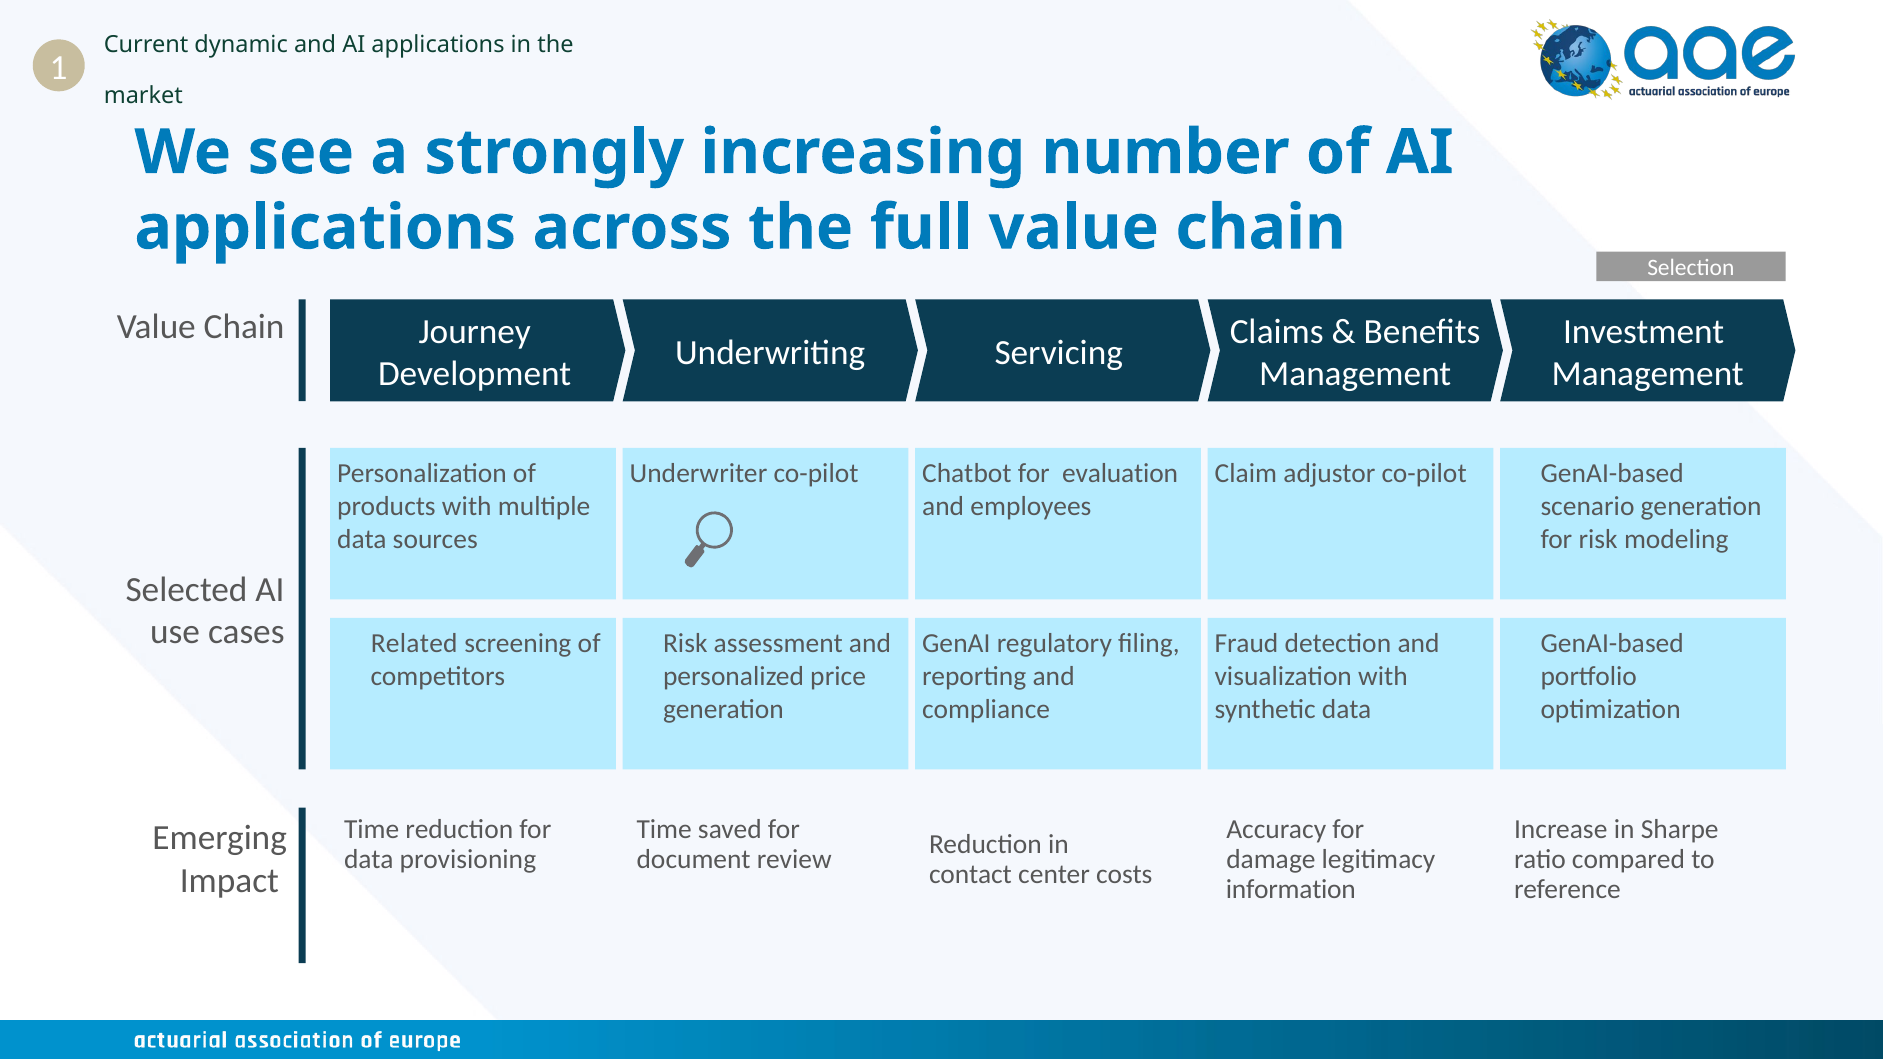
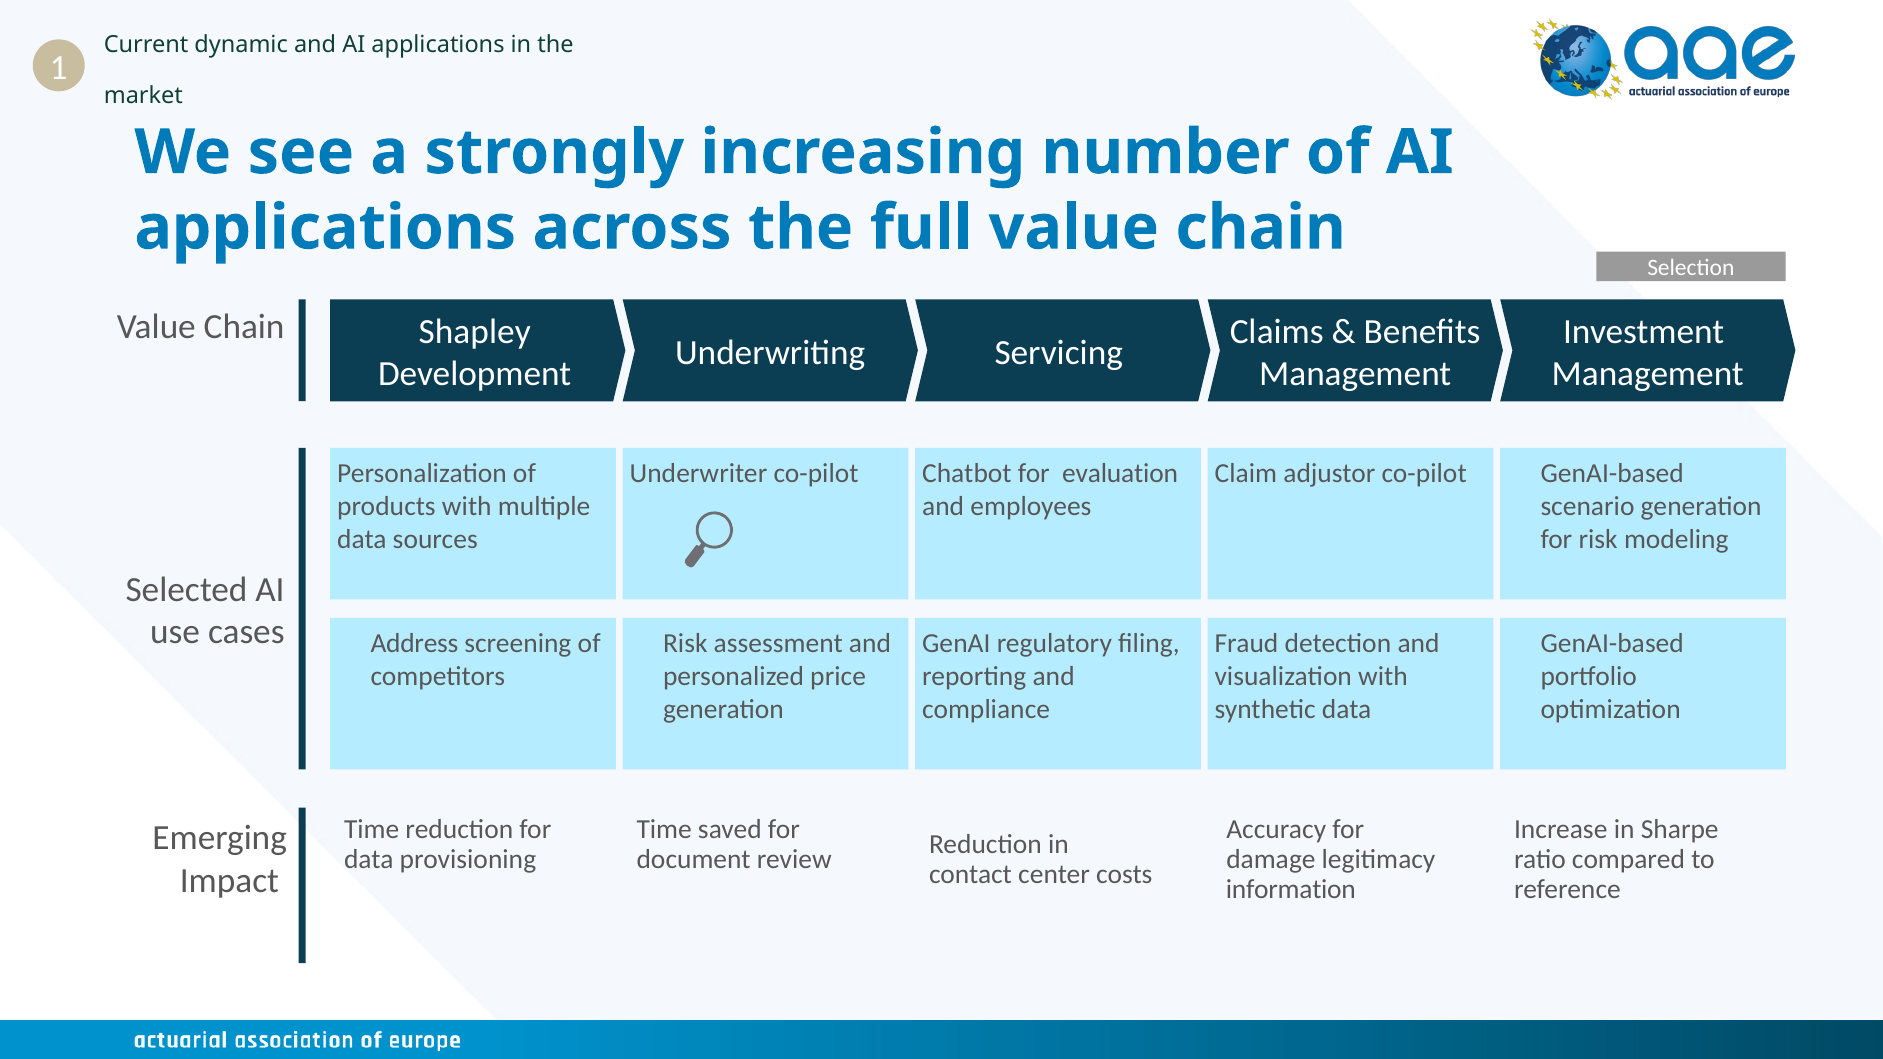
Journey: Journey -> Shapley (475, 332)
Related: Related -> Address (414, 643)
